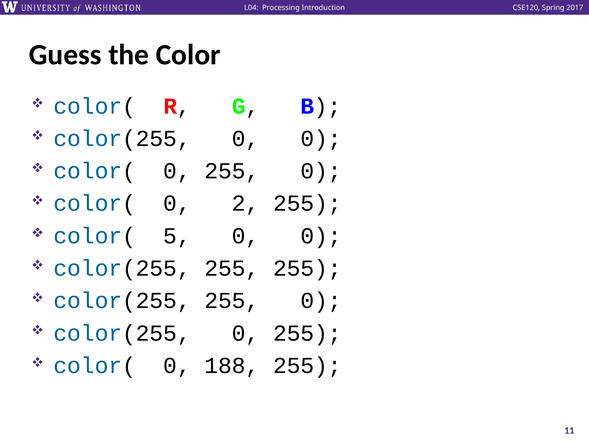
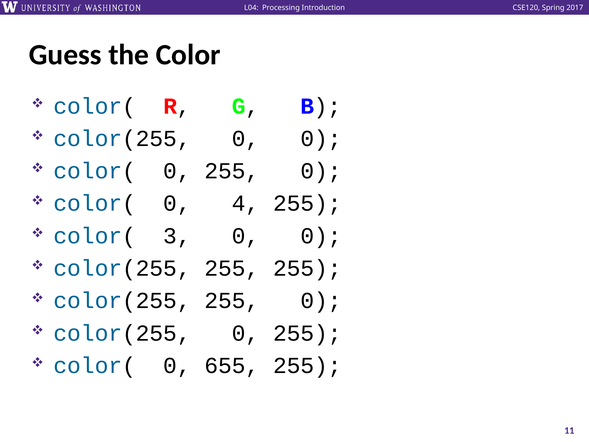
2: 2 -> 4 (246, 203)
5: 5 -> 3 (177, 236)
188: 188 -> 655 (232, 365)
